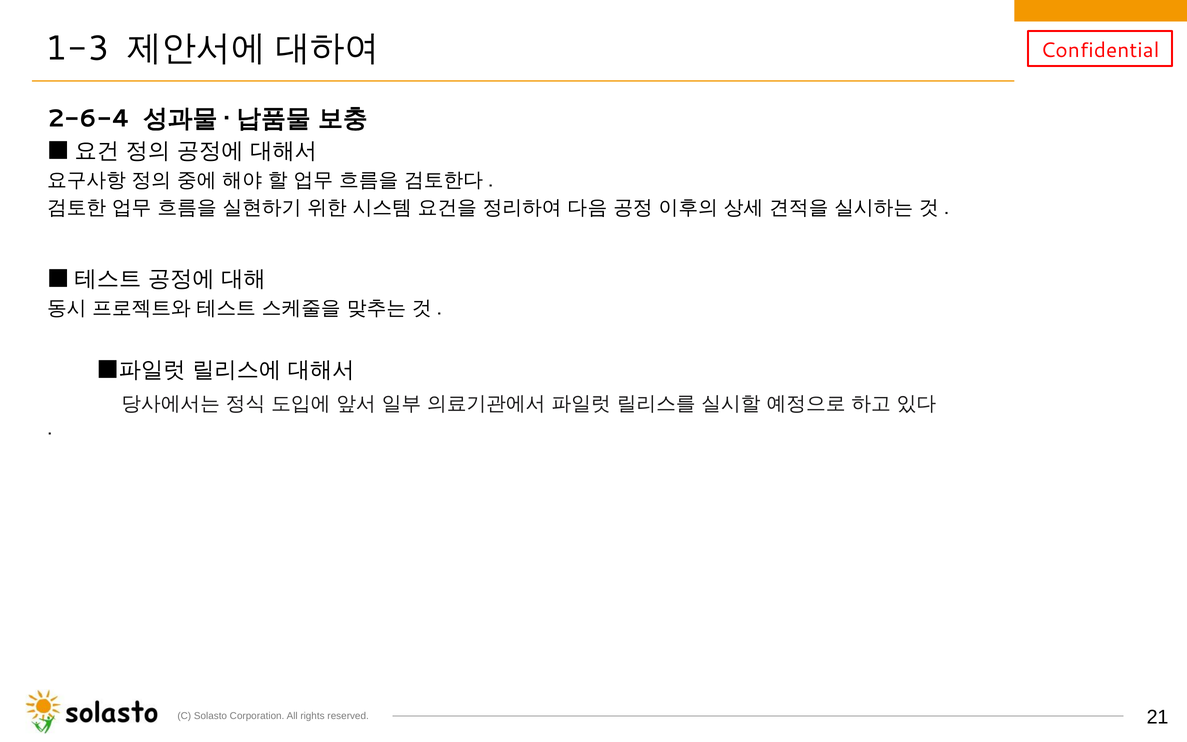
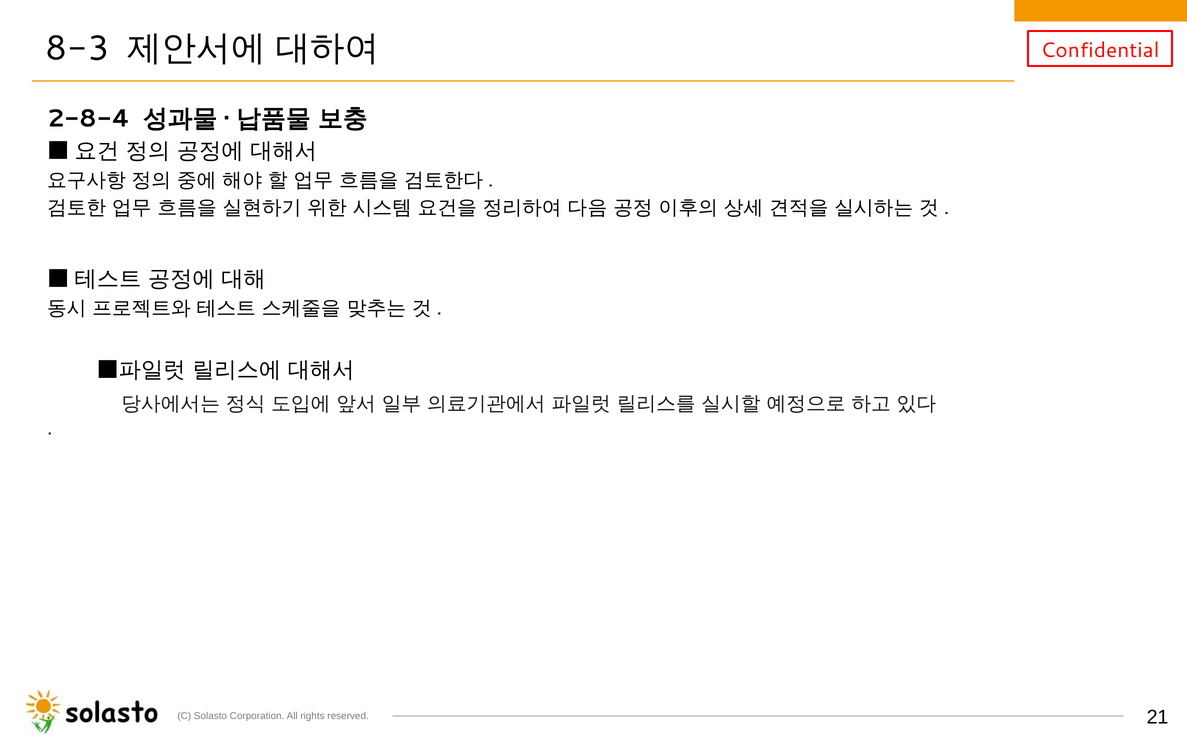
1-3: 1-3 -> 8-3 (77, 48)
2-6-4: 2-6-4 -> 2-8-4 (89, 118)
